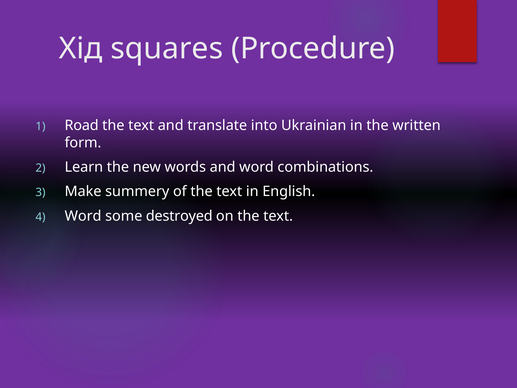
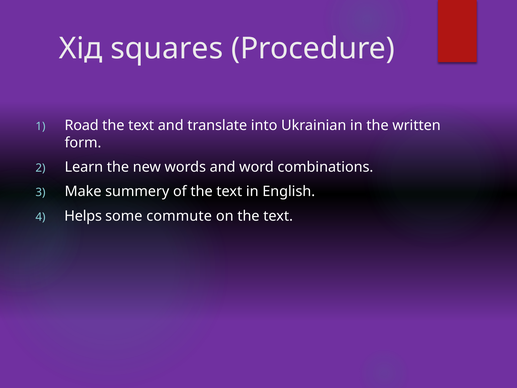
Word: Word -> Helps (83, 216)
destroyed: destroyed -> commute (179, 216)
